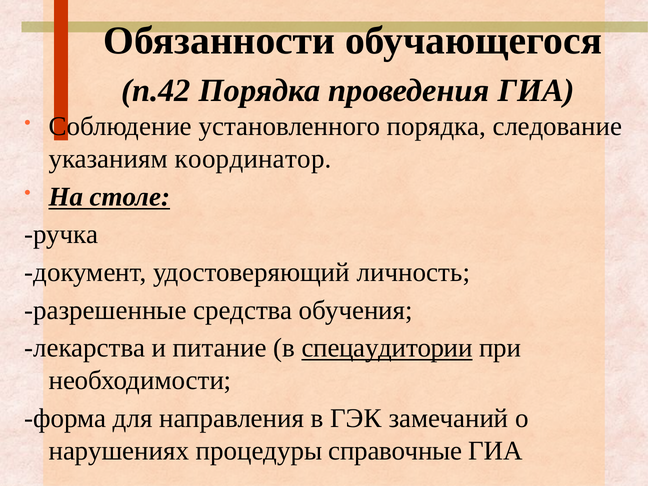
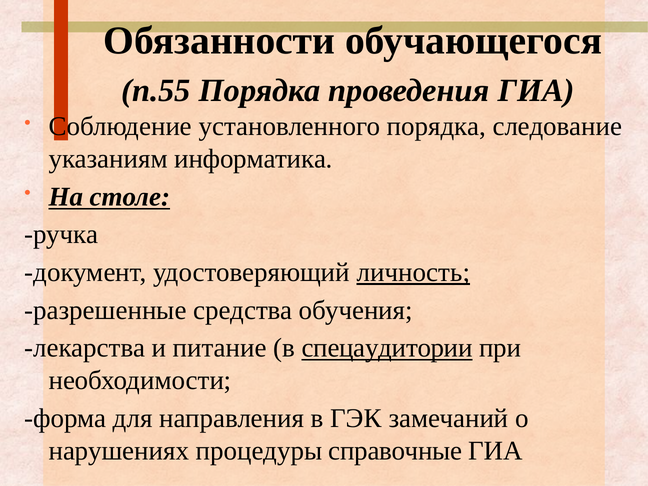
п.42: п.42 -> п.55 (156, 91)
координатор: координатор -> информатика (253, 159)
личность underline: none -> present (413, 272)
